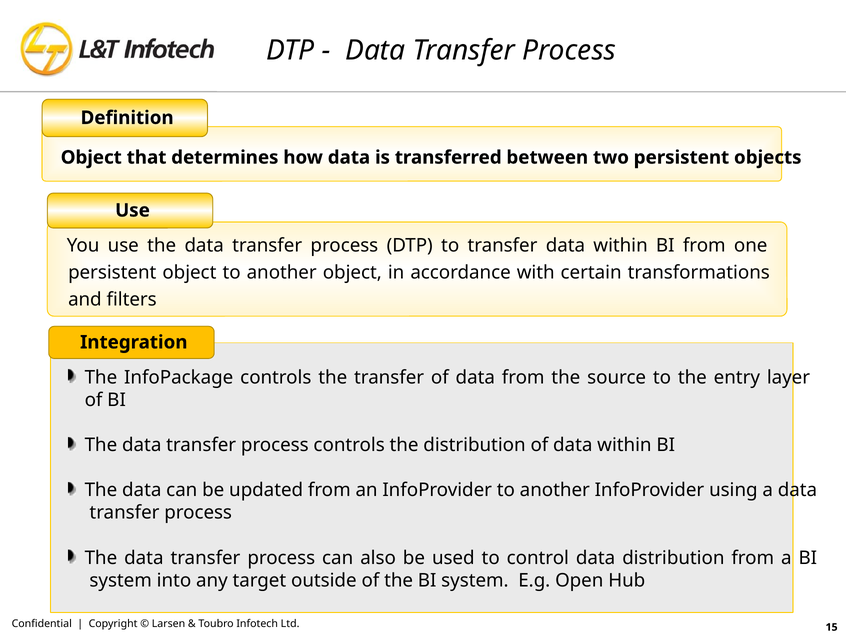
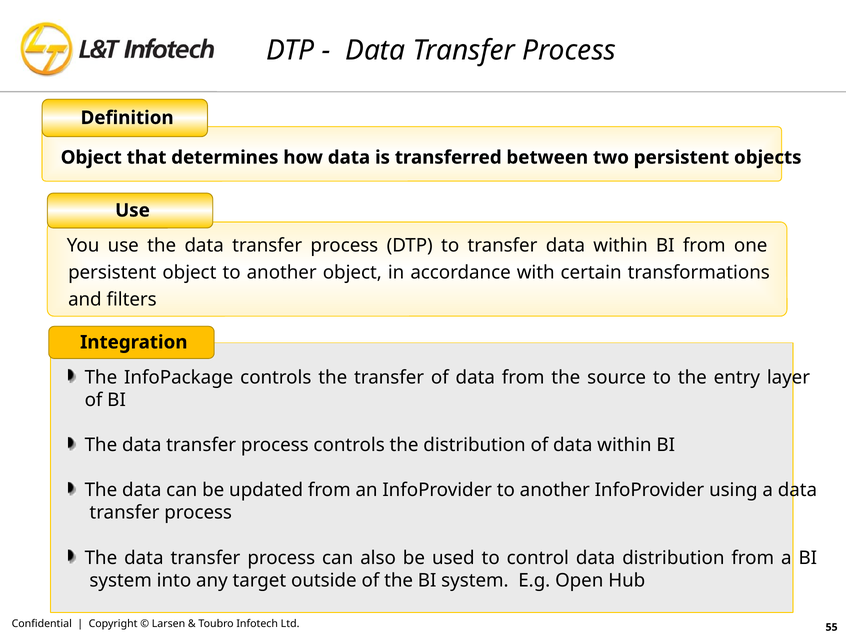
15: 15 -> 55 (832, 627)
